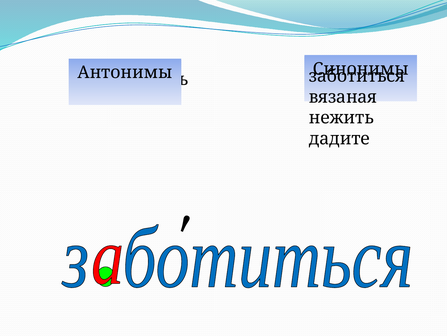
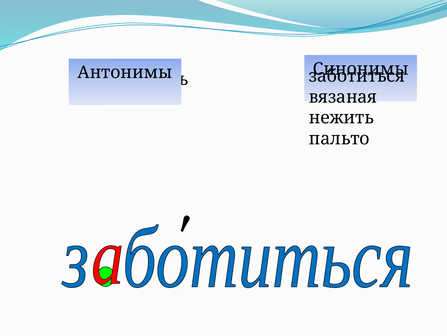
дадите: дадите -> пальто (339, 138)
